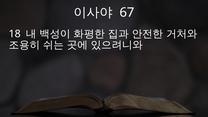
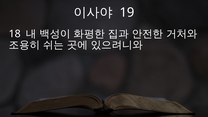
67: 67 -> 19 (127, 13)
